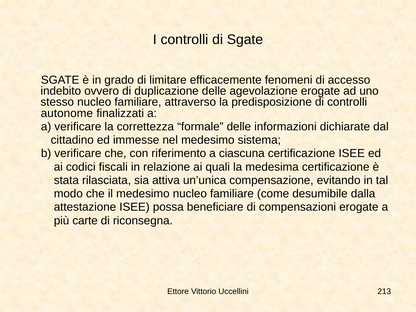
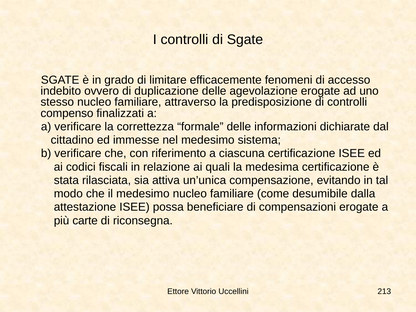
autonome: autonome -> compenso (67, 113)
